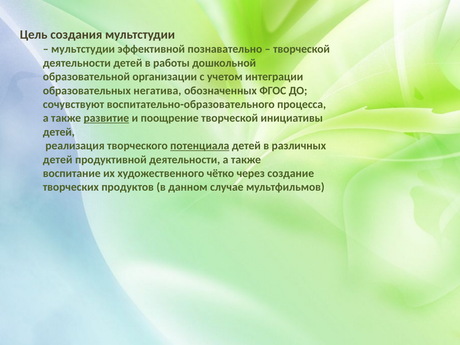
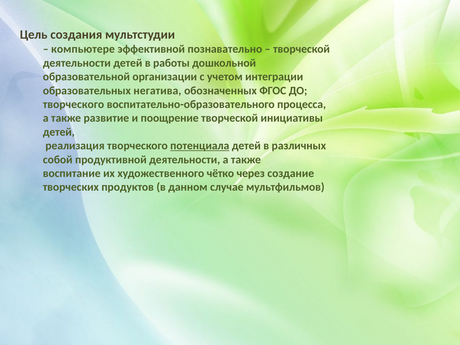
мультстудии: мультстудии -> компьютере (83, 49)
сочувствуют: сочувствуют -> творческого (73, 104)
развитие underline: present -> none (106, 118)
детей: детей -> собой (58, 160)
